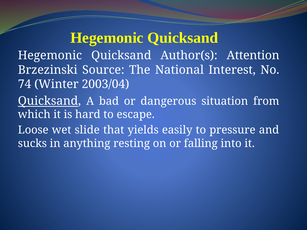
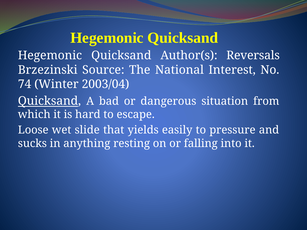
Attention: Attention -> Reversals (253, 56)
